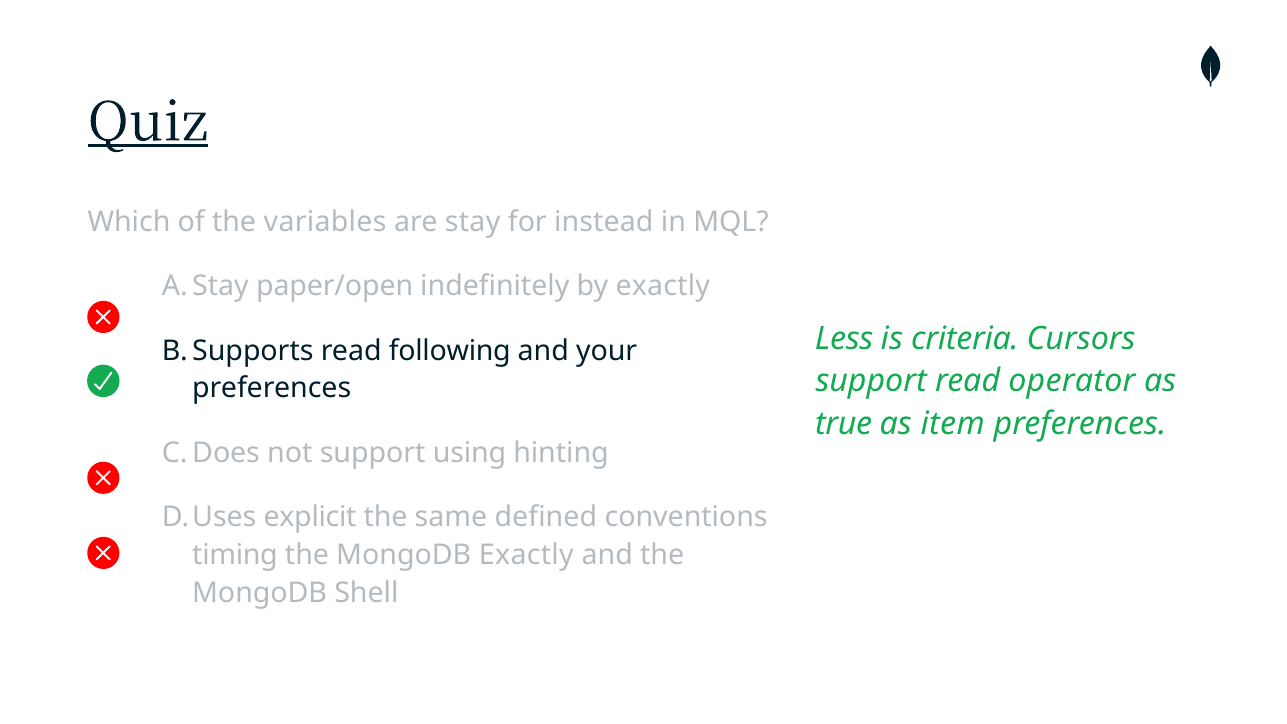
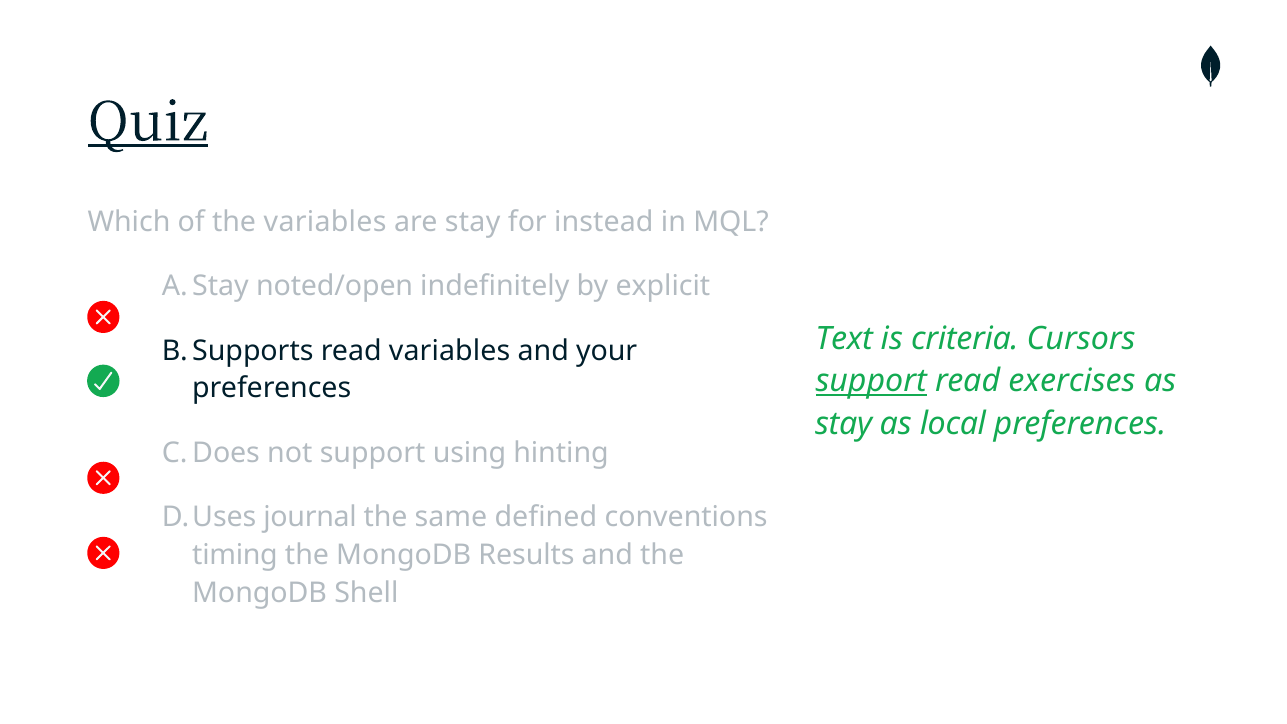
paper/open: paper/open -> noted/open (335, 286)
by exactly: exactly -> explicit (663, 286)
Less: Less -> Text (844, 338)
read following: following -> variables (450, 351)
support underline: none -> present (871, 381)
operator: operator -> exercises (1072, 381)
true: true -> stay (844, 423)
item: item -> local (953, 423)
explicit: explicit -> journal (310, 517)
MongoDB Exactly: Exactly -> Results (526, 555)
